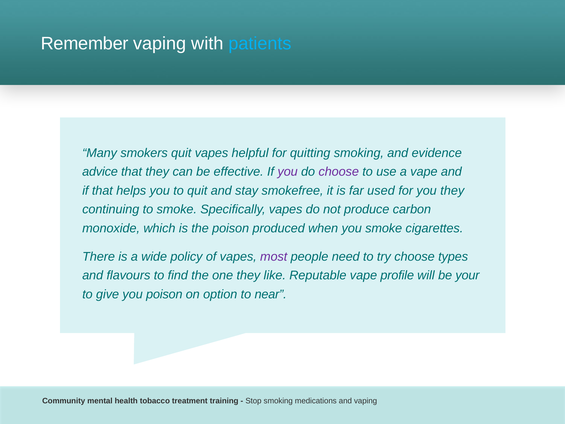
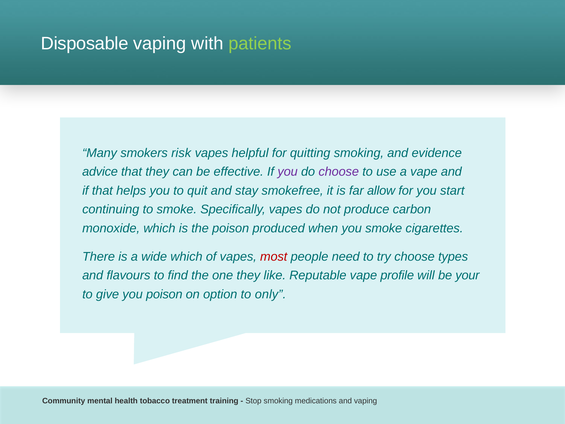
Remember: Remember -> Disposable (85, 44)
patients colour: light blue -> light green (260, 44)
smokers quit: quit -> risk (181, 153)
used: used -> allow (381, 190)
you they: they -> start (452, 190)
wide policy: policy -> which (186, 256)
most colour: purple -> red (274, 256)
near: near -> only (271, 294)
